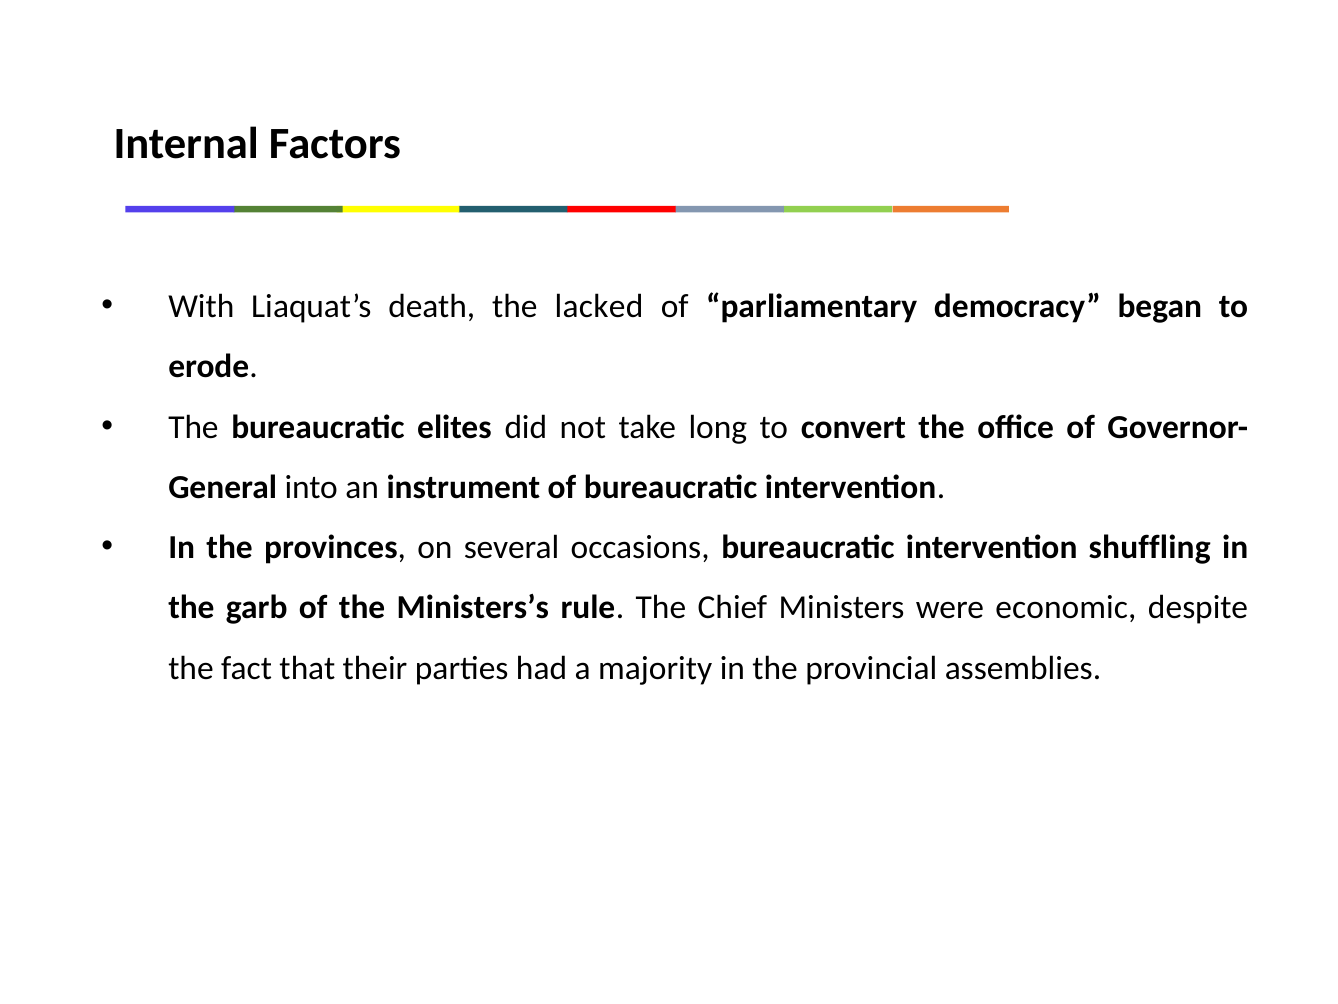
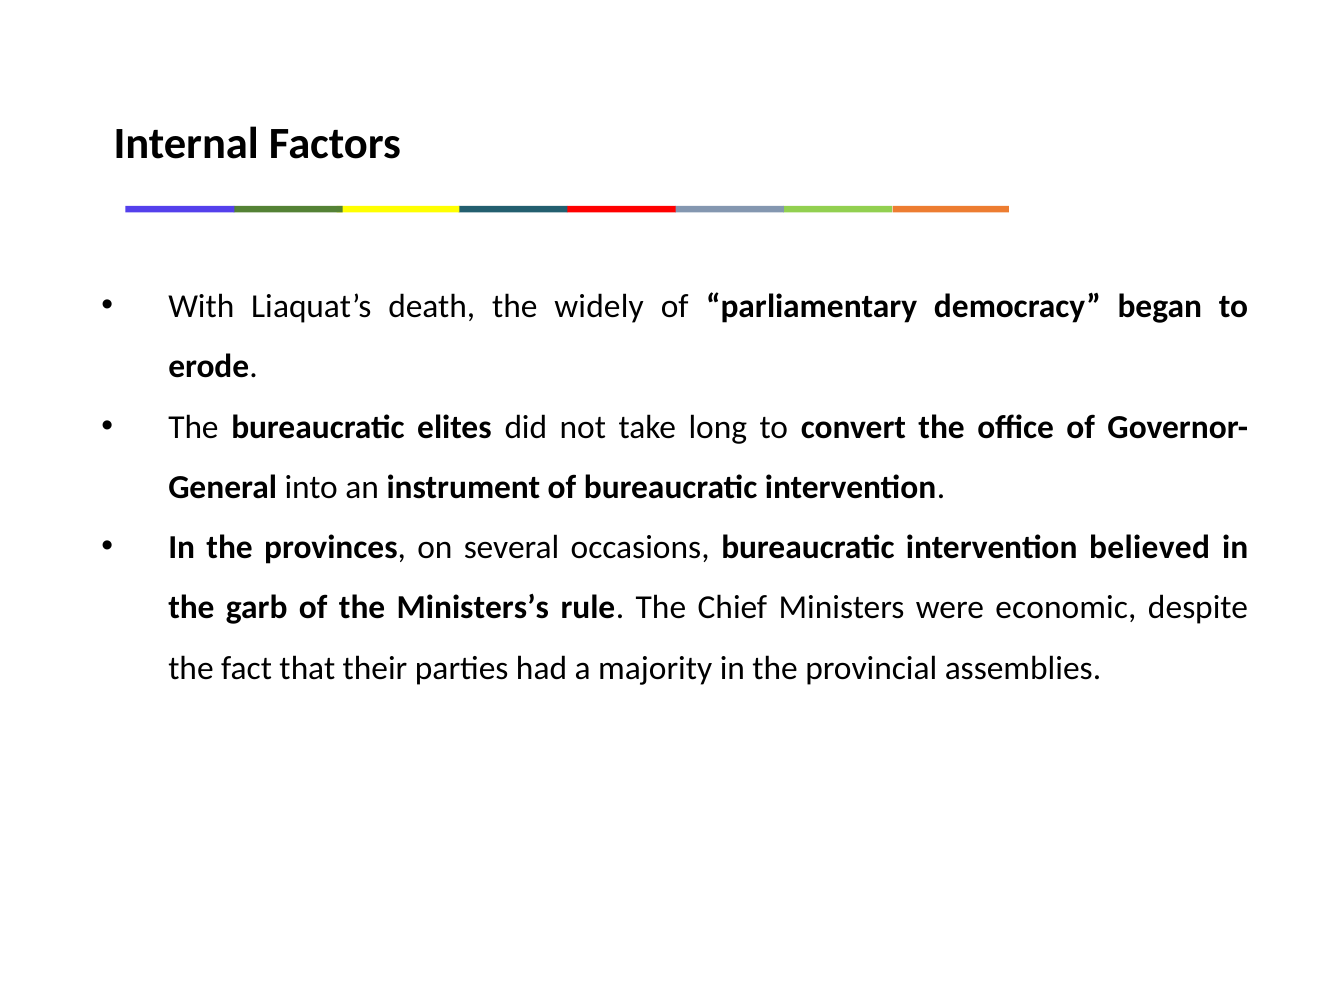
lacked: lacked -> widely (599, 306)
shuffling: shuffling -> believed (1150, 547)
